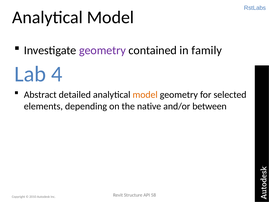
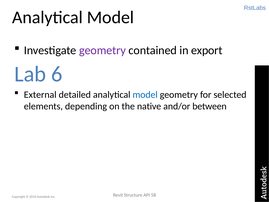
family: family -> export (207, 50)
4: 4 -> 6 (57, 74)
Abstract: Abstract -> External (40, 95)
model colour: orange -> blue (145, 95)
